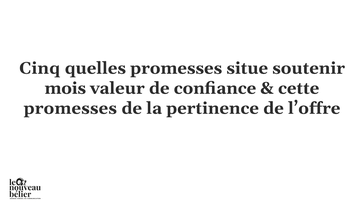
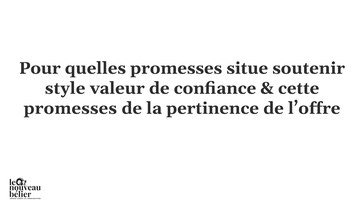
Cinq: Cinq -> Pour (40, 68)
mois: mois -> style (65, 88)
